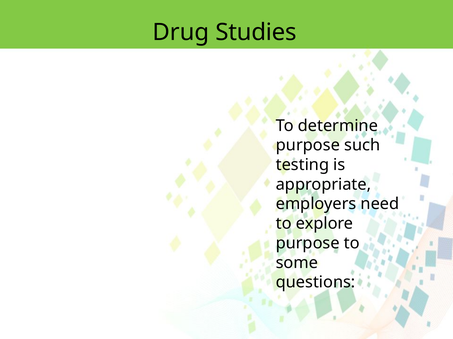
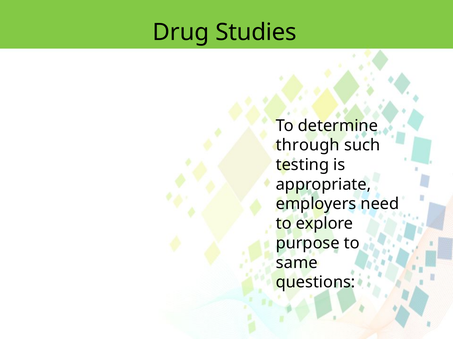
purpose: purpose -> through (308, 146)
some: some -> same (297, 263)
